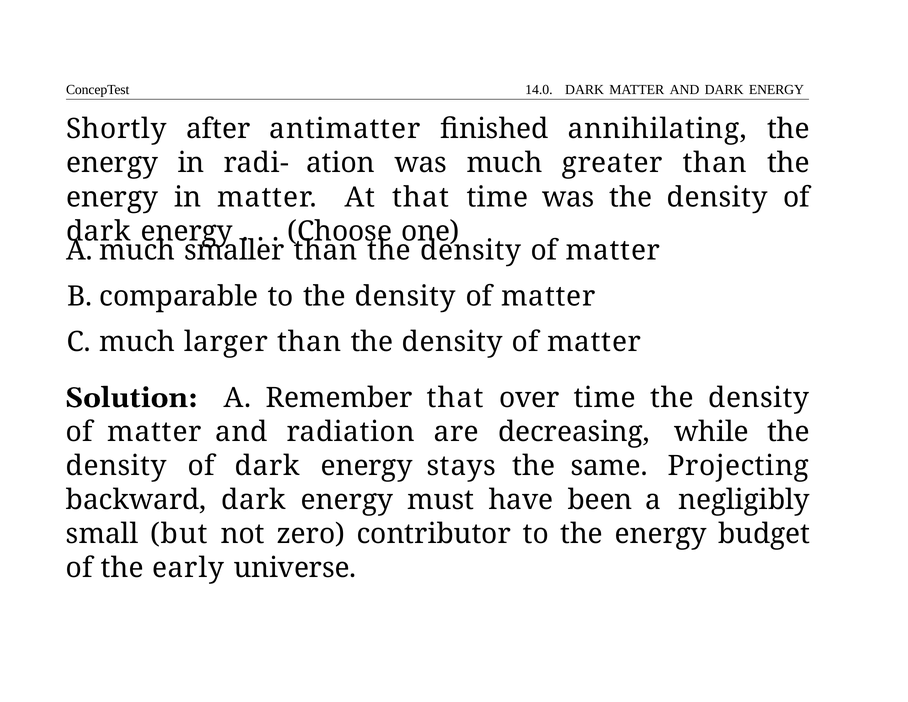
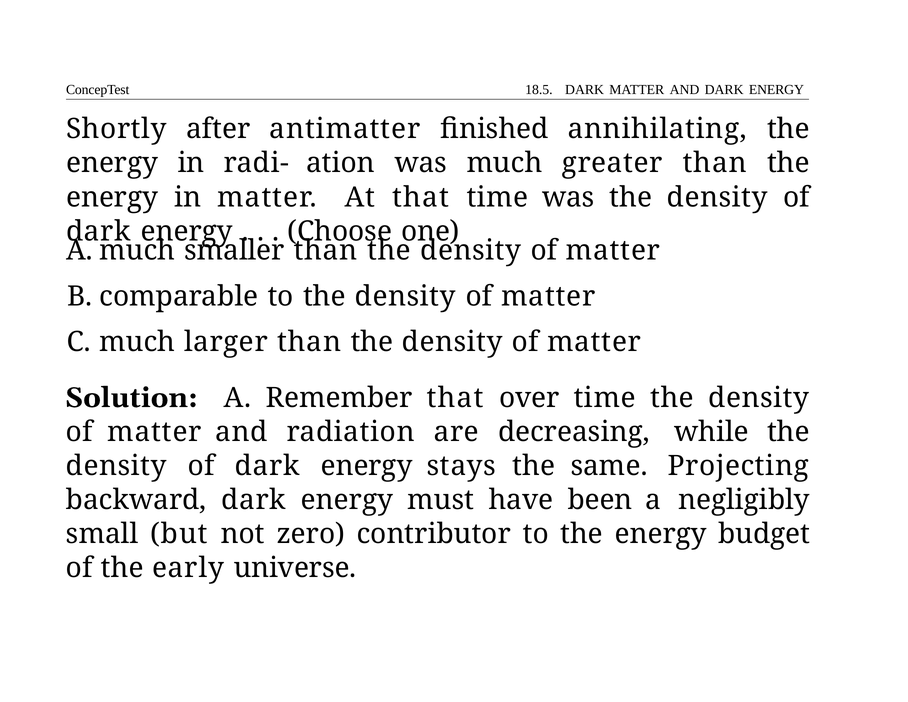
14.0: 14.0 -> 18.5 (539, 90)
